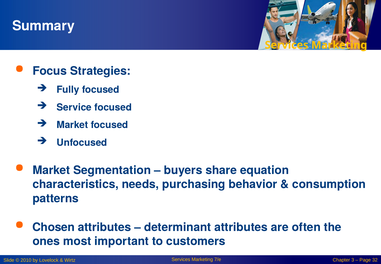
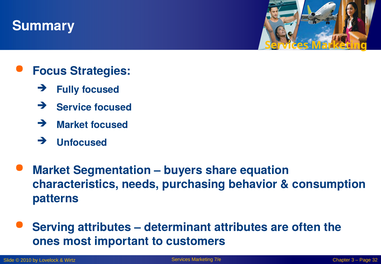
Chosen: Chosen -> Serving (54, 227)
